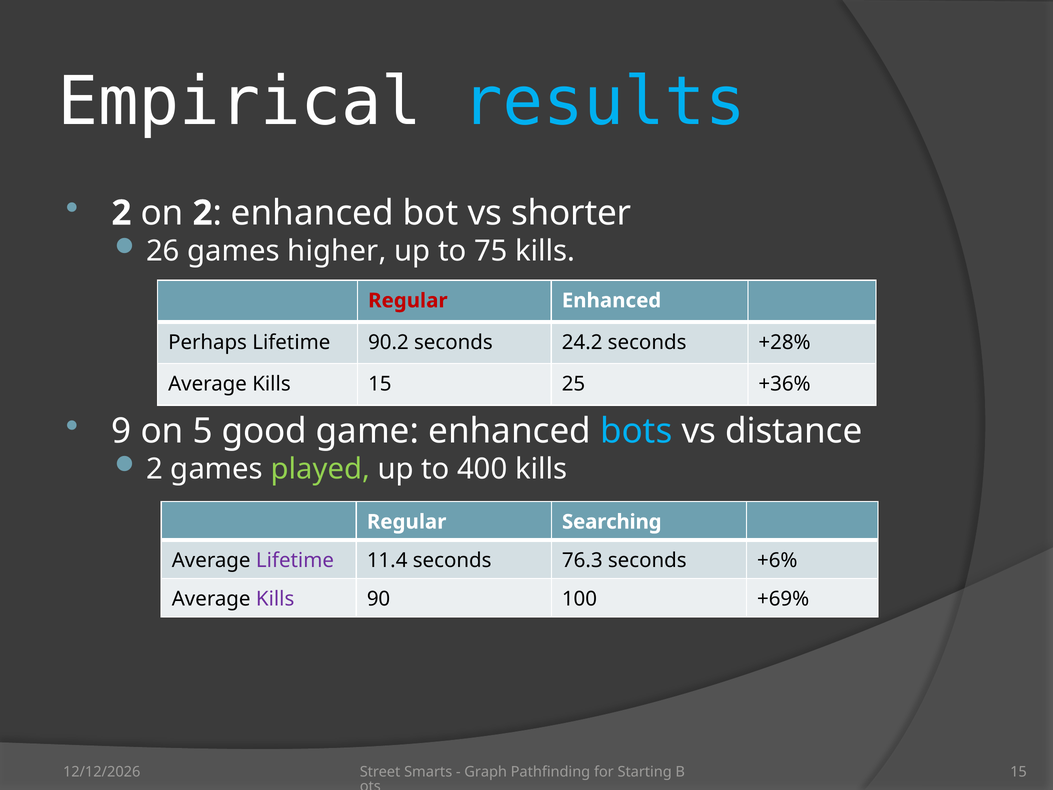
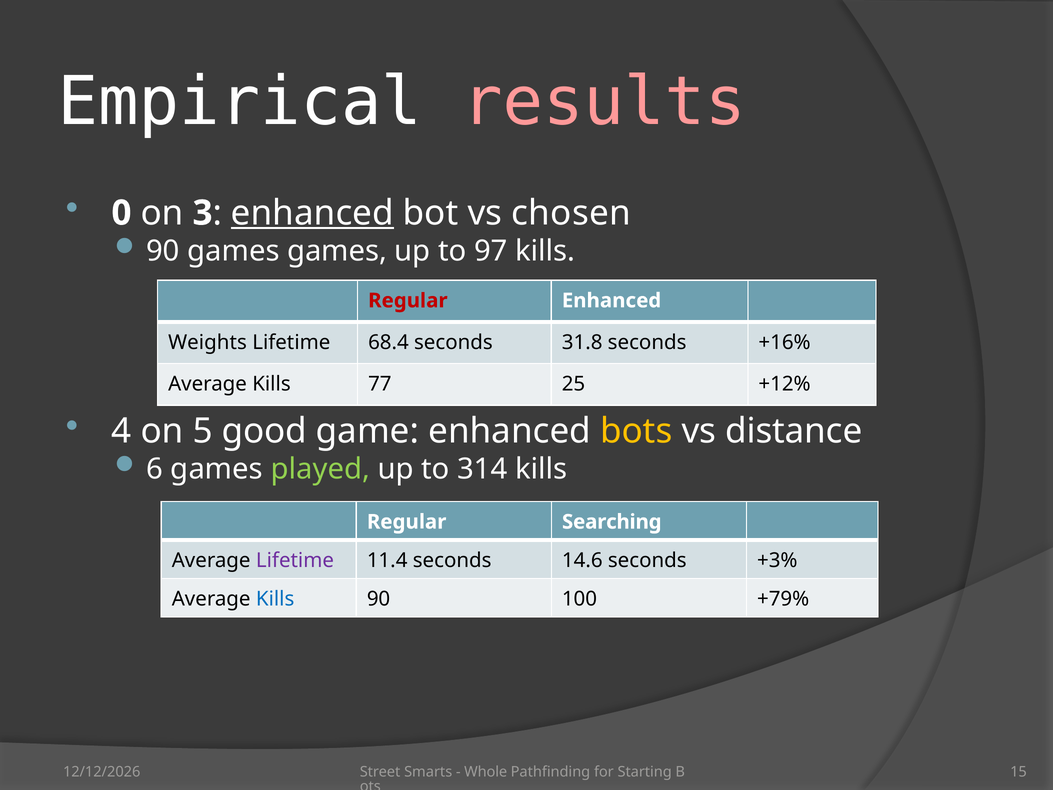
results colour: light blue -> pink (604, 102)
2: 2 -> 0 (121, 213)
on 2: 2 -> 3 (203, 213)
enhanced underline: none -> present (312, 213)
shorter: shorter -> chosen (571, 213)
26: 26 -> 90 (163, 251)
games higher: higher -> games (337, 251)
75: 75 -> 97 (491, 251)
Perhaps: Perhaps -> Weights (207, 342)
90.2: 90.2 -> 68.4 (388, 342)
24.2: 24.2 -> 31.8 (582, 342)
+28%: +28% -> +16% (785, 342)
Kills 15: 15 -> 77 (380, 384)
+36%: +36% -> +12% (785, 384)
9: 9 -> 4 (121, 431)
bots colour: light blue -> yellow (636, 431)
2: 2 -> 6 (155, 469)
400: 400 -> 314 (482, 469)
76.3: 76.3 -> 14.6 (582, 560)
+6%: +6% -> +3% (777, 560)
Kills colour: purple -> blue (275, 599)
+69%: +69% -> +79% (783, 599)
Graph: Graph -> Whole (486, 772)
